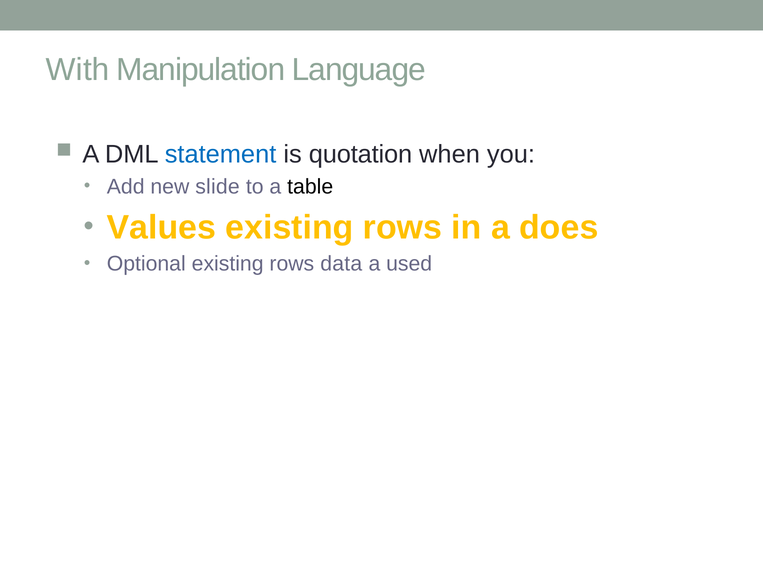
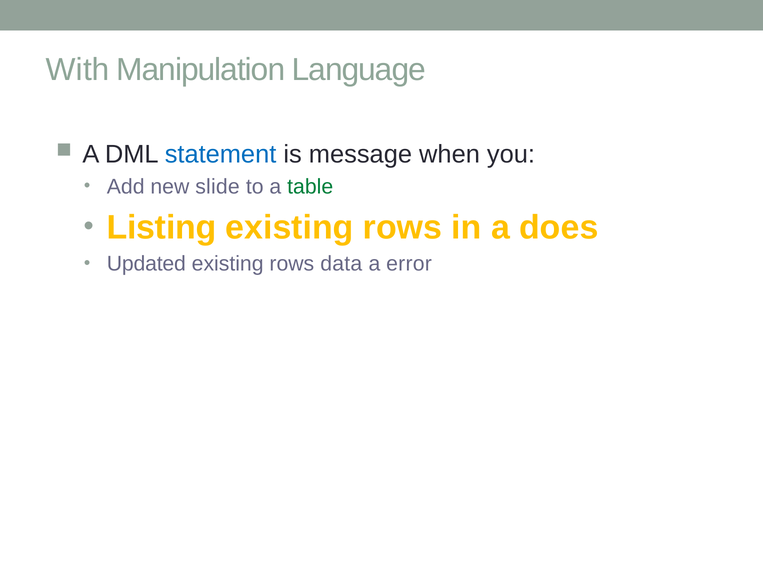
quotation: quotation -> message (360, 154)
table colour: black -> green (310, 186)
Values: Values -> Listing (162, 227)
Optional: Optional -> Updated (146, 264)
used: used -> error (409, 264)
